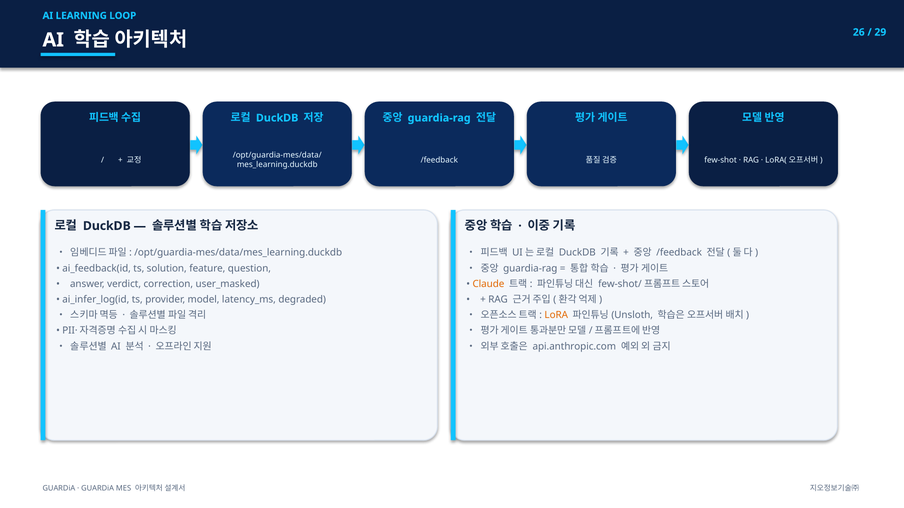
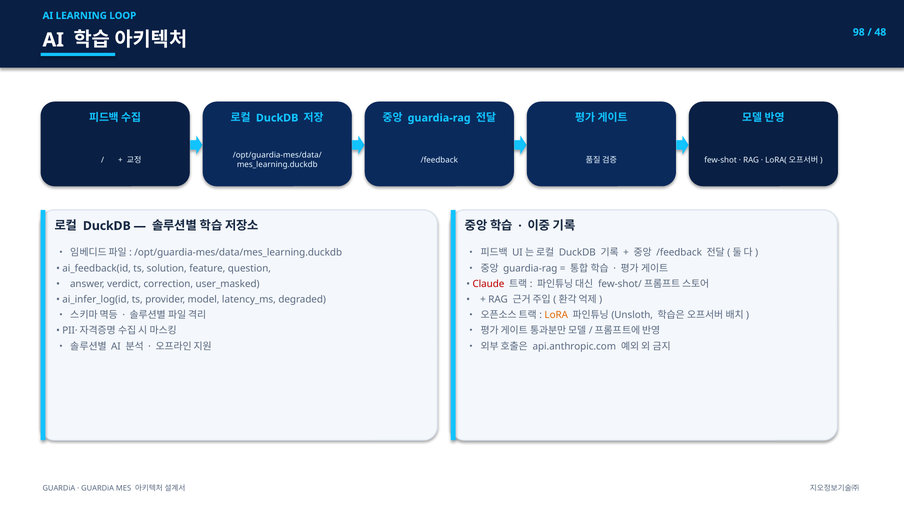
26: 26 -> 98 (859, 32)
29: 29 -> 48 (880, 32)
Claude colour: orange -> red (488, 284)
